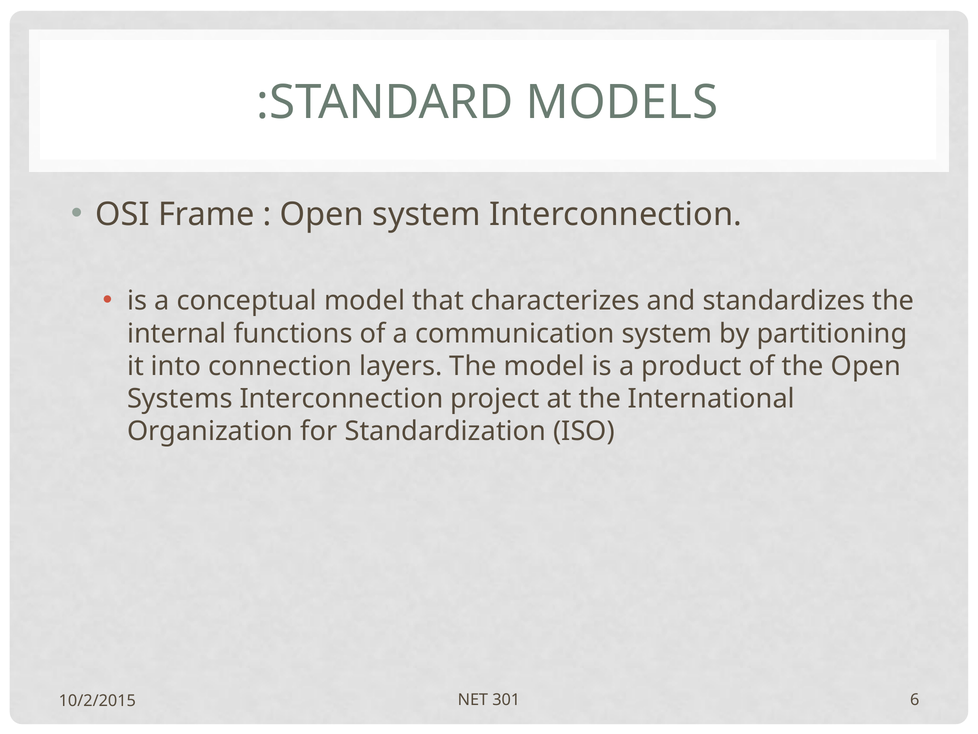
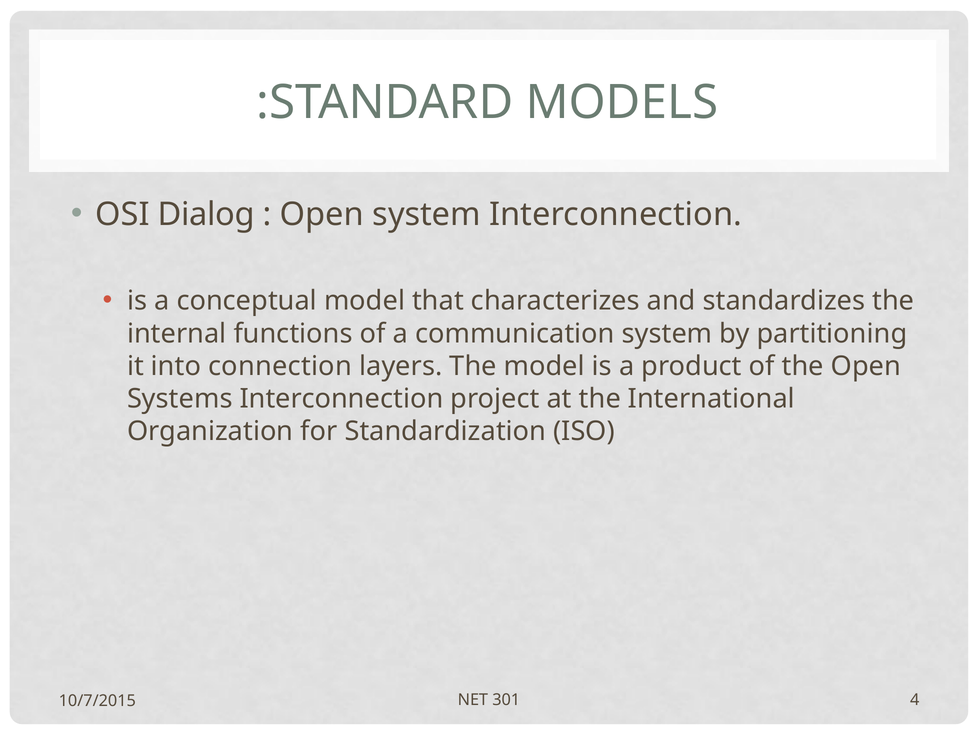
Frame: Frame -> Dialog (206, 214)
6: 6 -> 4 (915, 699)
10/2/2015: 10/2/2015 -> 10/7/2015 (97, 700)
